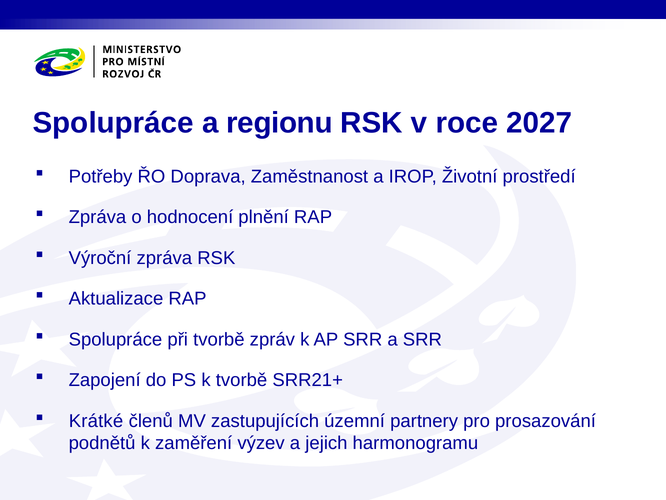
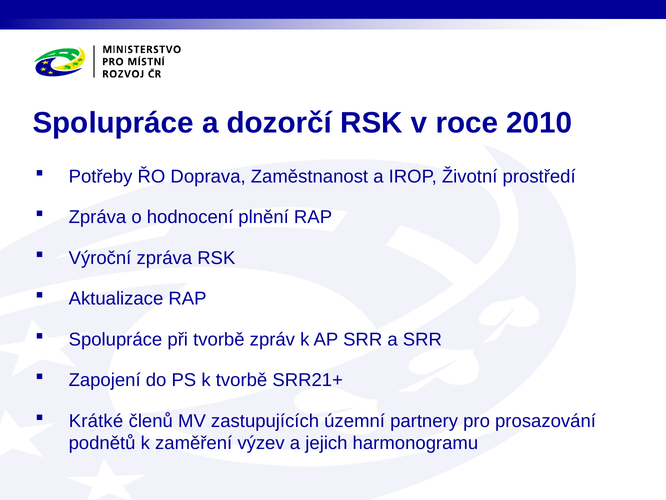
regionu: regionu -> dozorčí (279, 123)
2027: 2027 -> 2010 (539, 123)
